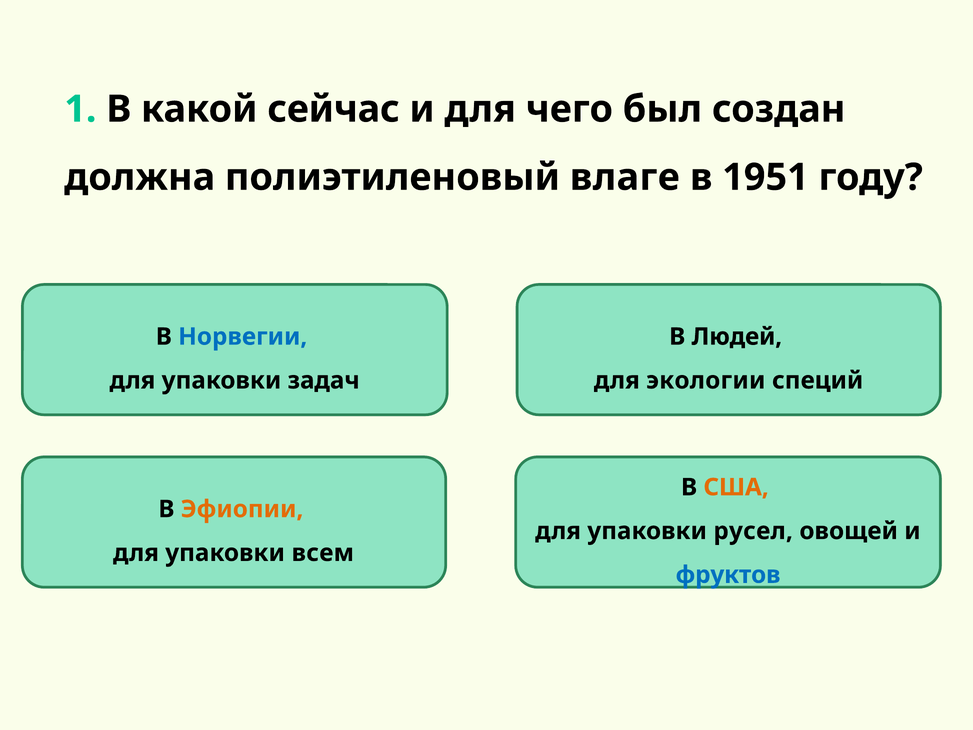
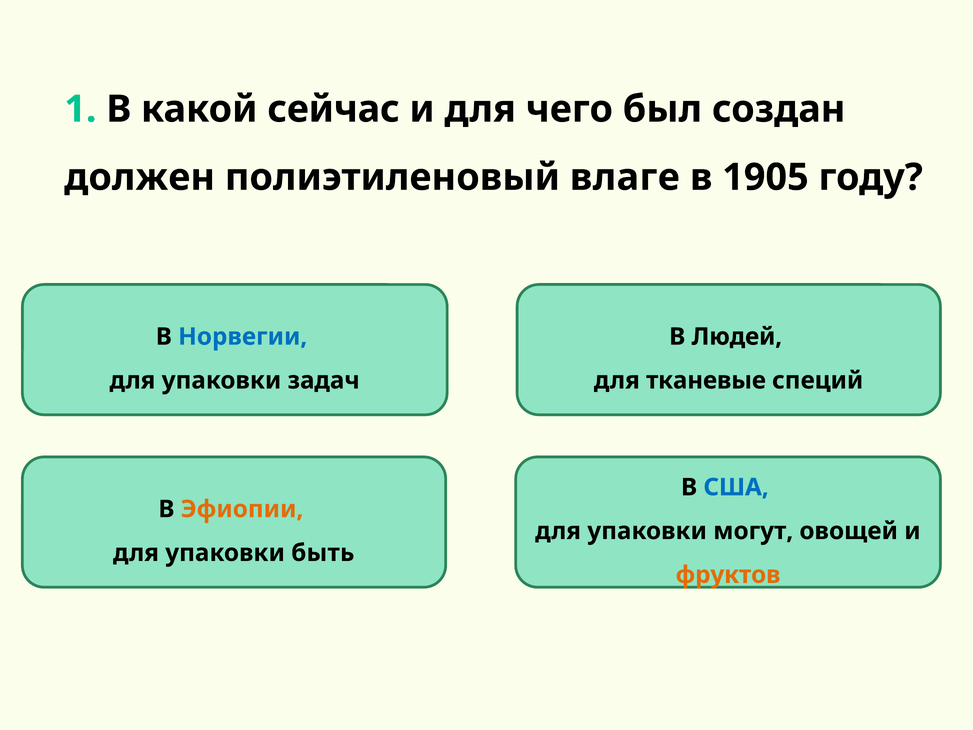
должна: должна -> должен (140, 177)
1951: 1951 -> 1905 (765, 177)
экологии: экологии -> тканевые (706, 380)
США colour: orange -> blue (736, 487)
русел: русел -> могут (753, 531)
всем: всем -> быть (323, 553)
фруктов colour: blue -> orange (728, 575)
